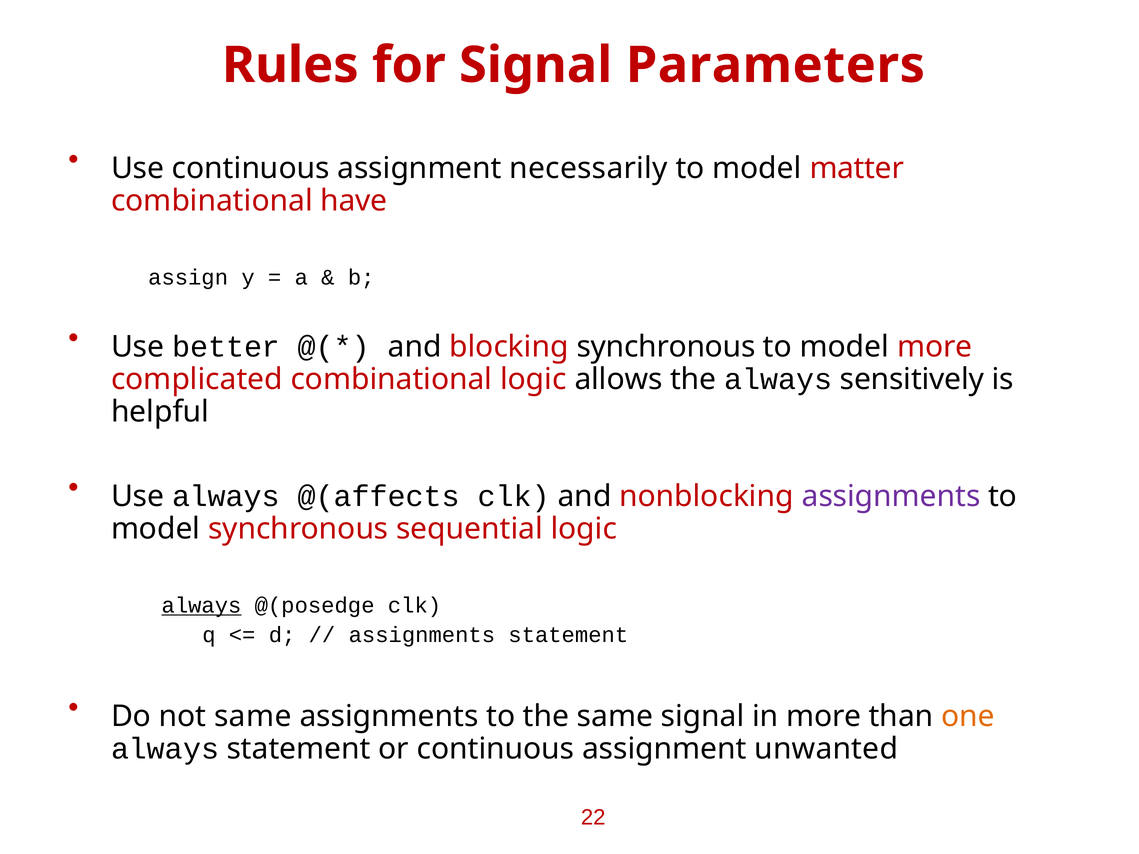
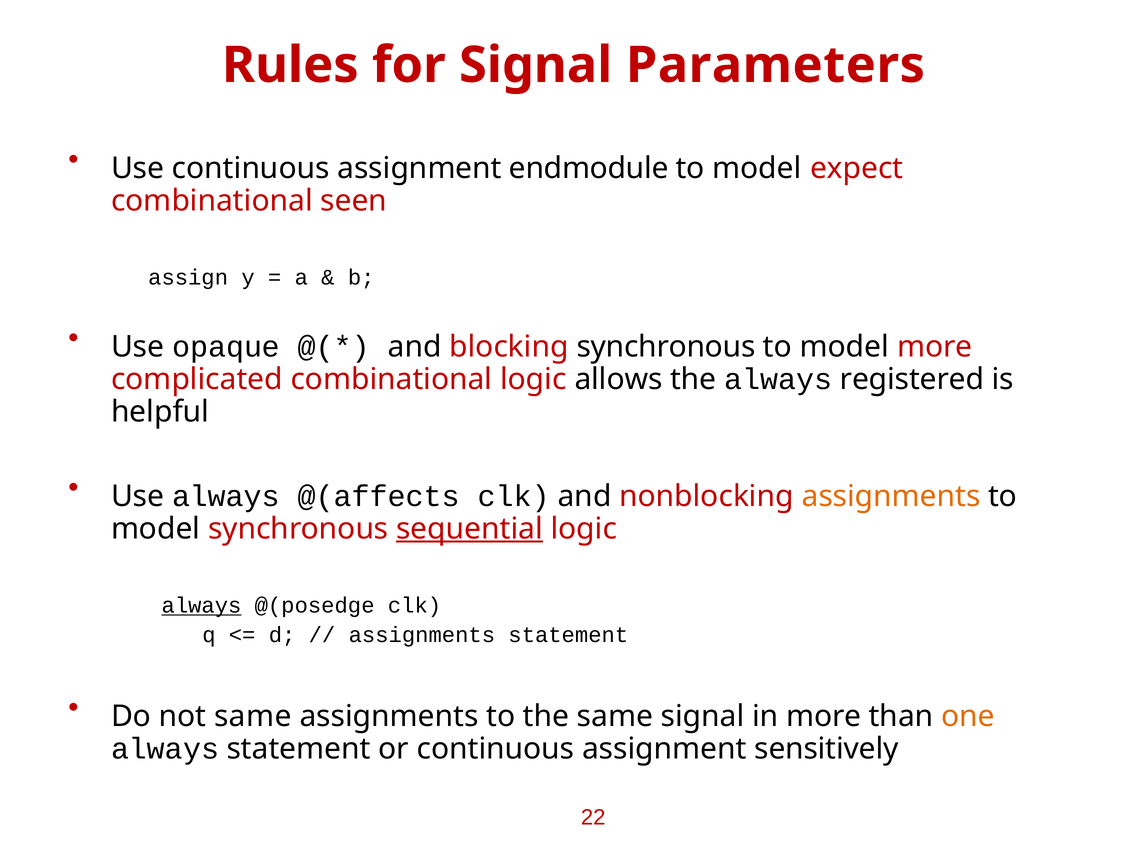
necessarily: necessarily -> endmodule (589, 168)
matter: matter -> expect (857, 168)
have: have -> seen (354, 201)
better: better -> opaque (226, 347)
sensitively: sensitively -> registered (912, 379)
assignments colour: purple -> orange (891, 496)
sequential underline: none -> present (470, 529)
unwanted: unwanted -> sensitively (826, 749)
